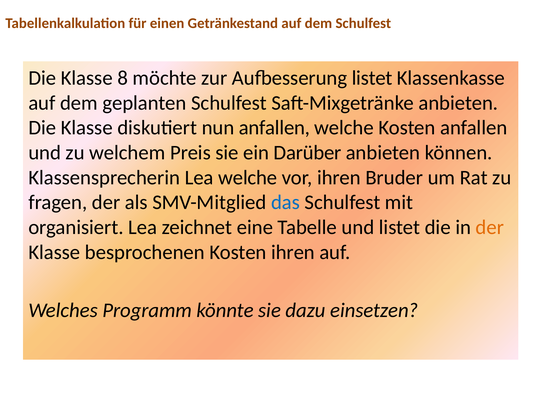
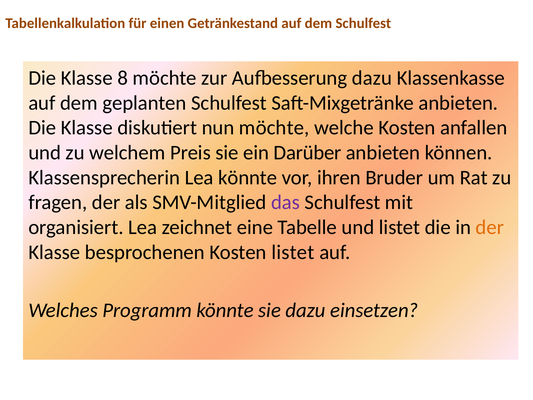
Aufbesserung listet: listet -> dazu (372, 78)
nun anfallen: anfallen -> möchte (274, 128)
Lea welche: welche -> könnte (248, 177)
das colour: blue -> purple (286, 202)
Kosten ihren: ihren -> listet (293, 252)
